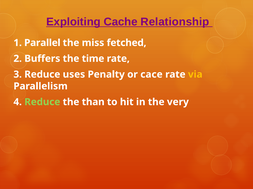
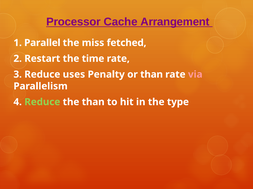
Exploiting: Exploiting -> Processor (73, 22)
Relationship: Relationship -> Arrangement (175, 22)
Buffers: Buffers -> Restart (42, 59)
or cace: cace -> than (152, 75)
via colour: yellow -> pink (195, 75)
very: very -> type (178, 102)
